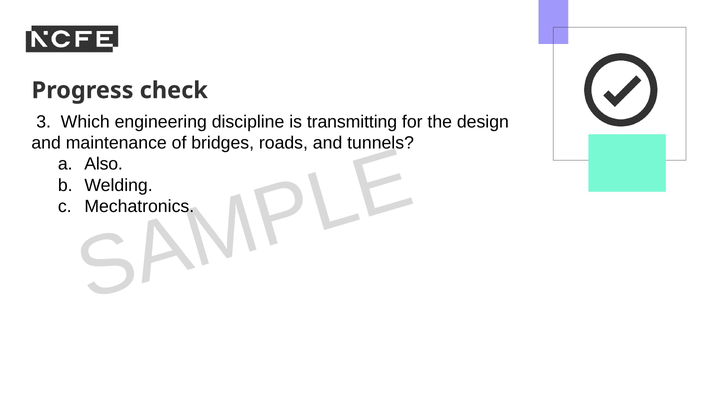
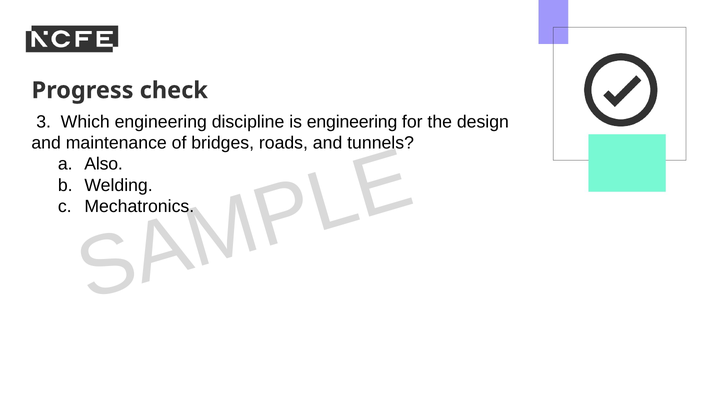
is transmitting: transmitting -> engineering (352, 122)
